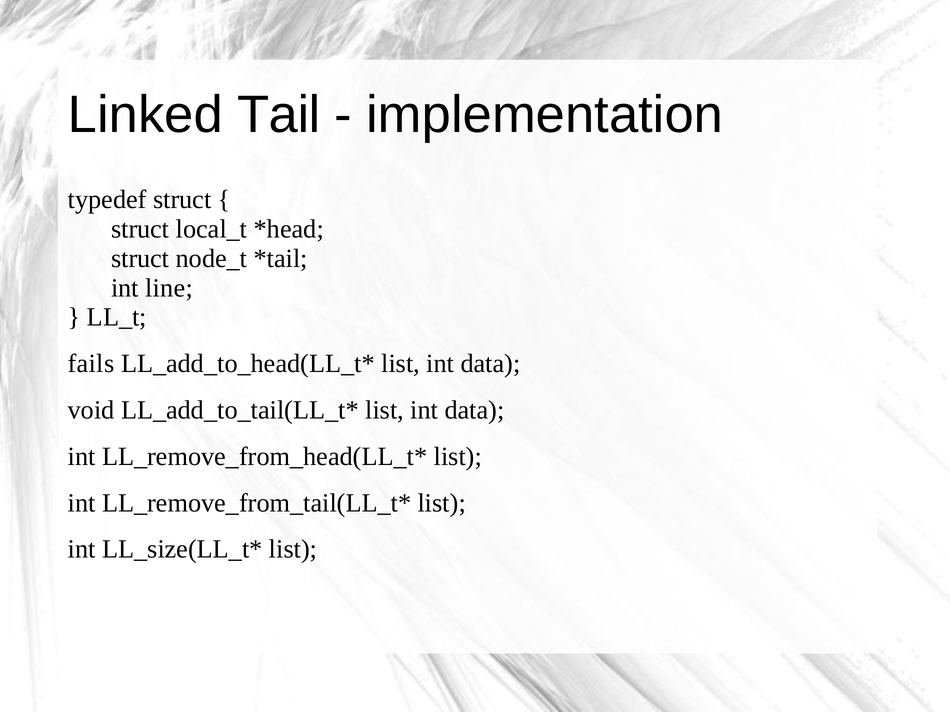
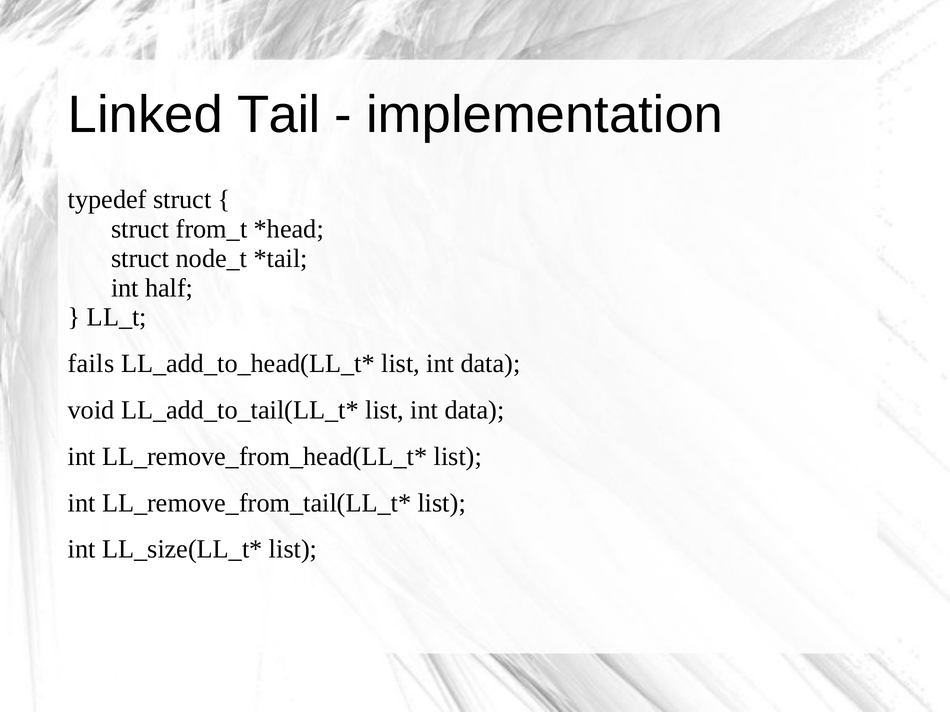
local_t: local_t -> from_t (212, 229)
line: line -> half (169, 288)
